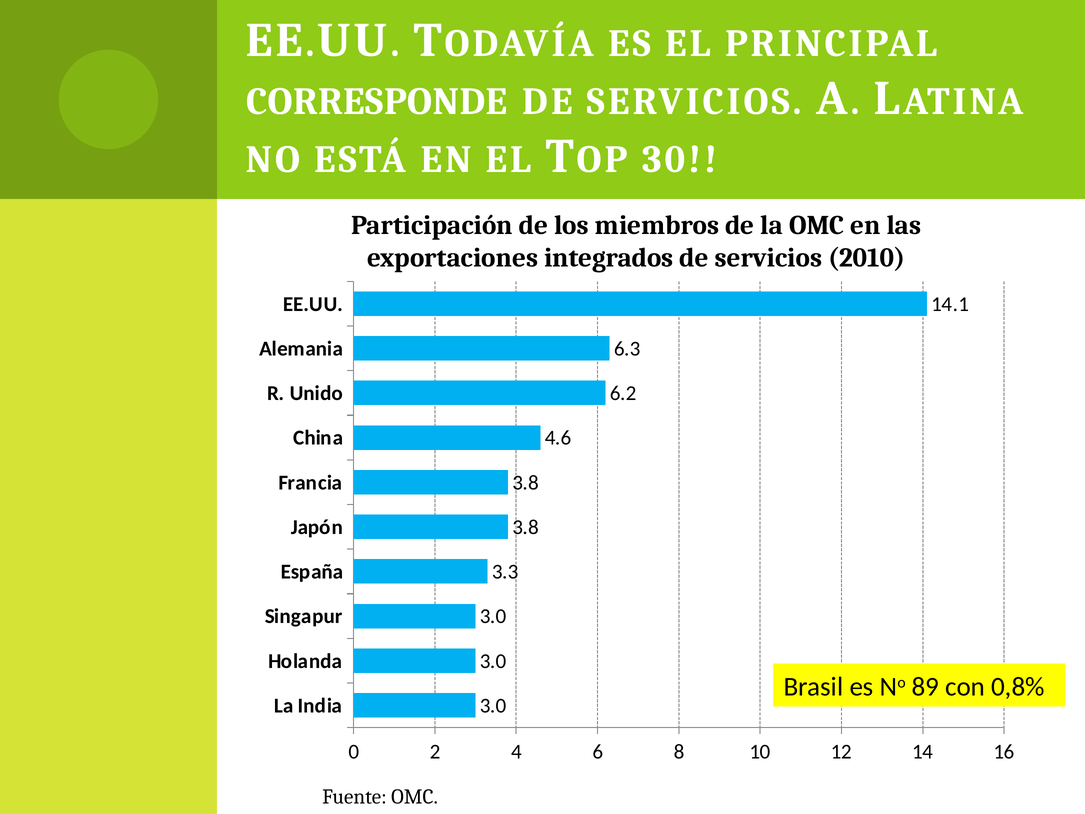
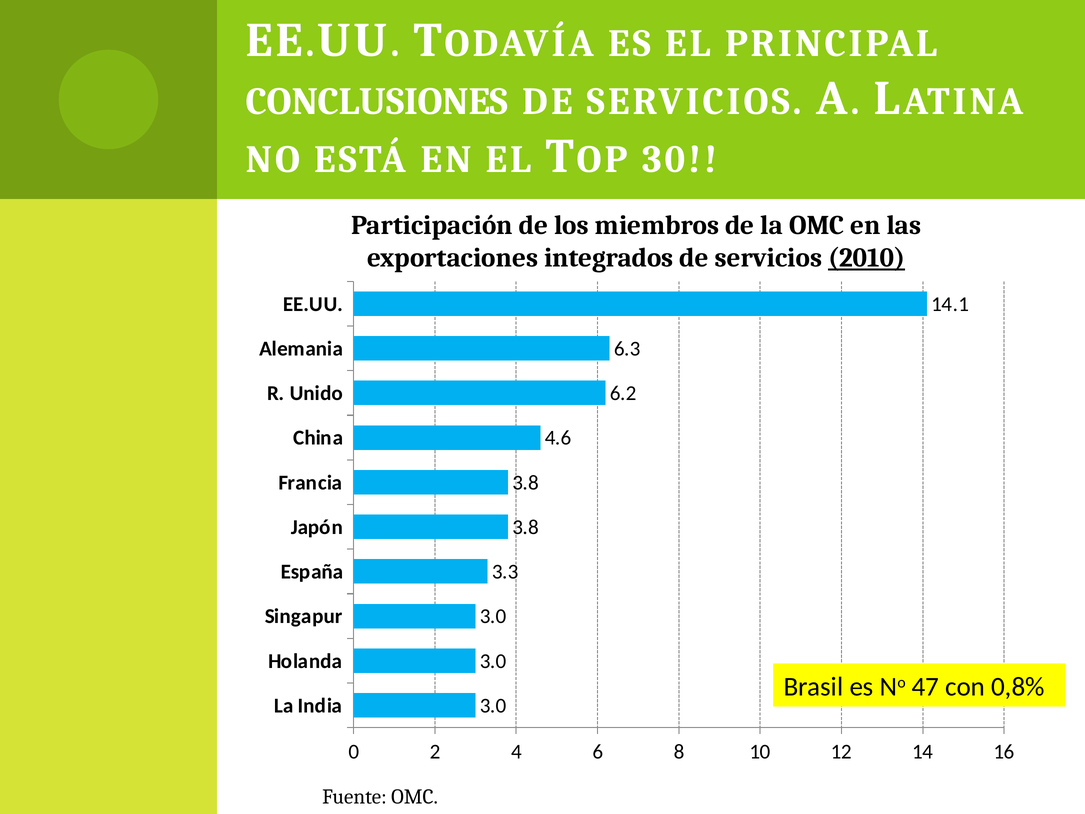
CORRESPONDE: CORRESPONDE -> CONCLUSIONES (377, 101)
2010 underline: none -> present (867, 258)
89: 89 -> 47 (925, 687)
